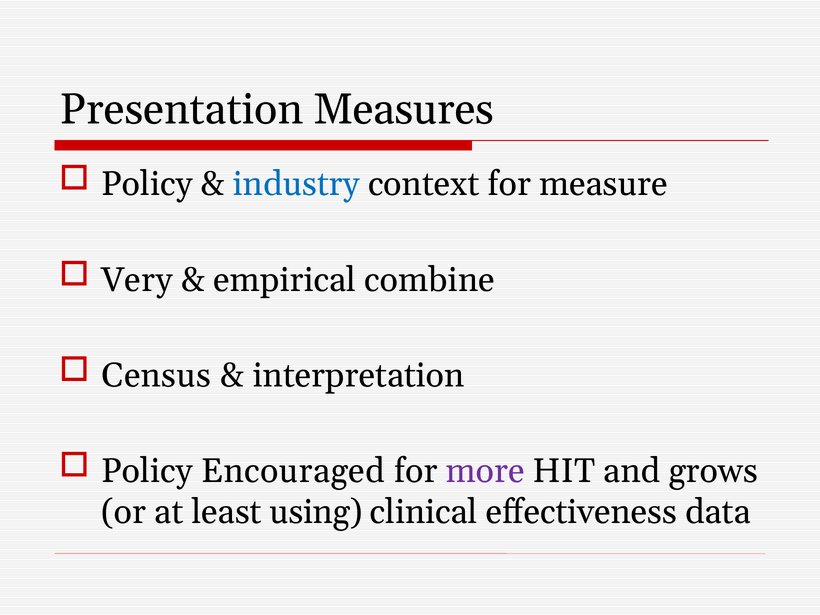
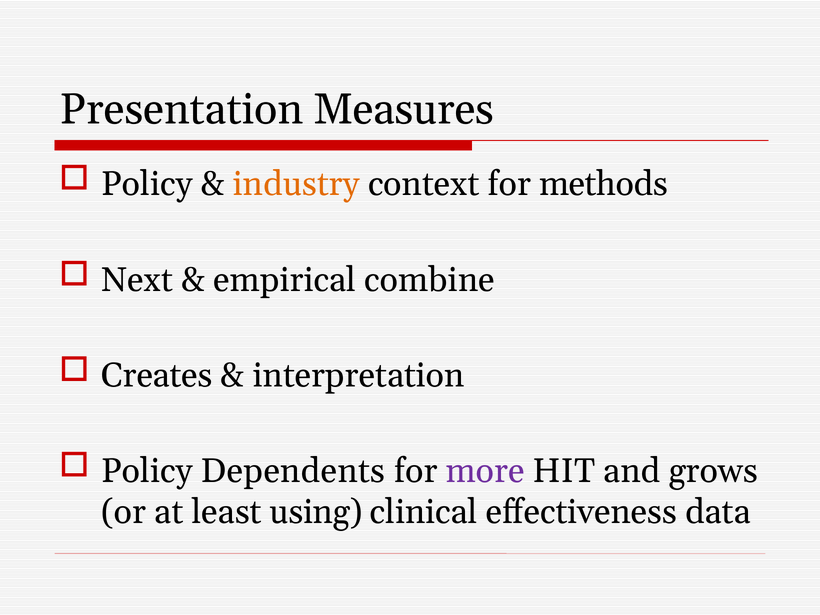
industry colour: blue -> orange (296, 184)
measure: measure -> methods (604, 184)
Very: Very -> Next (137, 280)
Census: Census -> Creates (157, 376)
Encouraged: Encouraged -> Dependents (293, 471)
